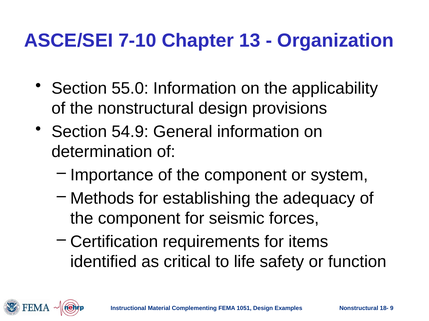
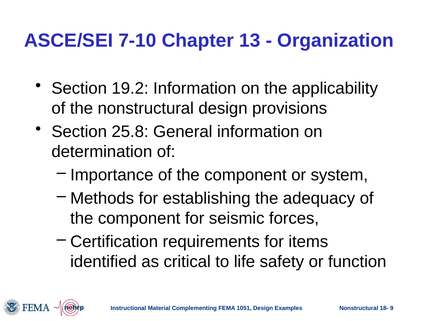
55.0: 55.0 -> 19.2 (130, 89)
54.9: 54.9 -> 25.8 (130, 132)
